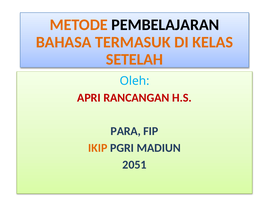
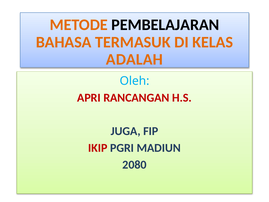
SETELAH: SETELAH -> ADALAH (134, 59)
PARA: PARA -> JUGA (126, 131)
IKIP colour: orange -> red (98, 148)
2051: 2051 -> 2080 (134, 165)
